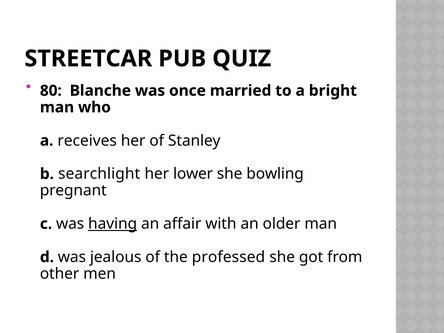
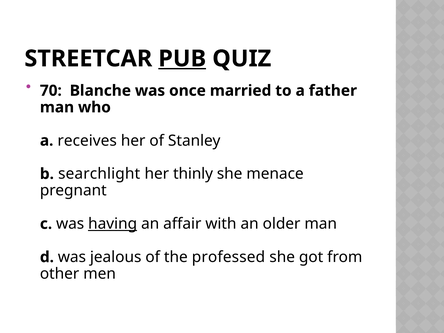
PUB underline: none -> present (182, 59)
80: 80 -> 70 (51, 91)
bright: bright -> father (333, 91)
lower: lower -> thinly (193, 174)
bowling: bowling -> menace (275, 174)
